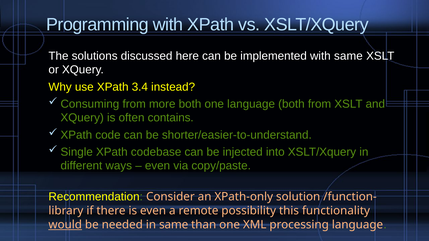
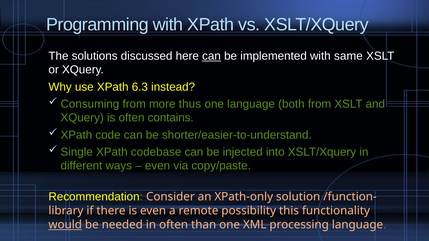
can underline: none -> present (212, 56)
3.4: 3.4 -> 6.3 (140, 87)
more both: both -> thus (190, 104)
in same: same -> often (174, 225)
